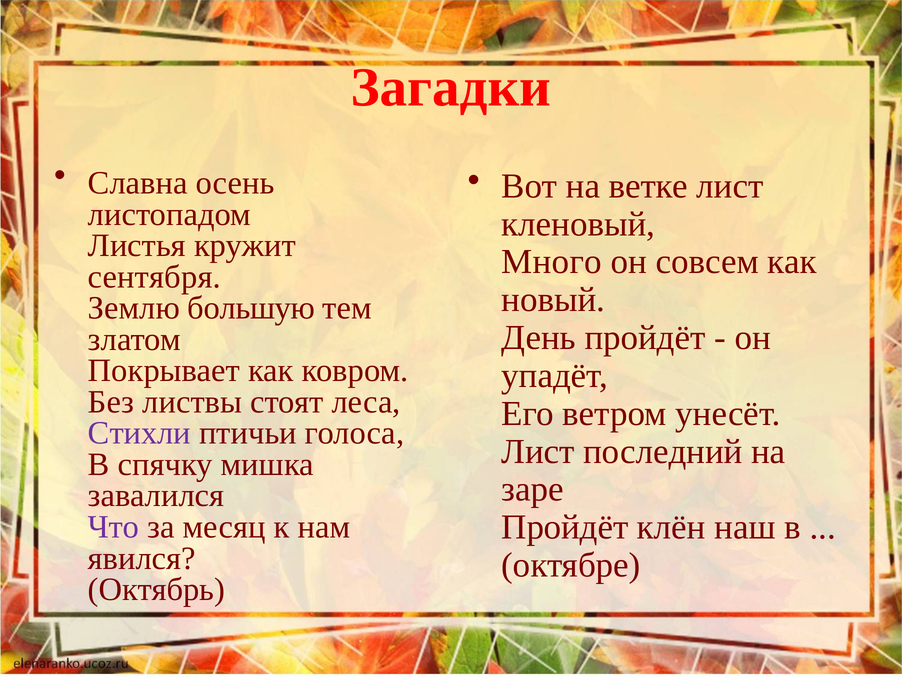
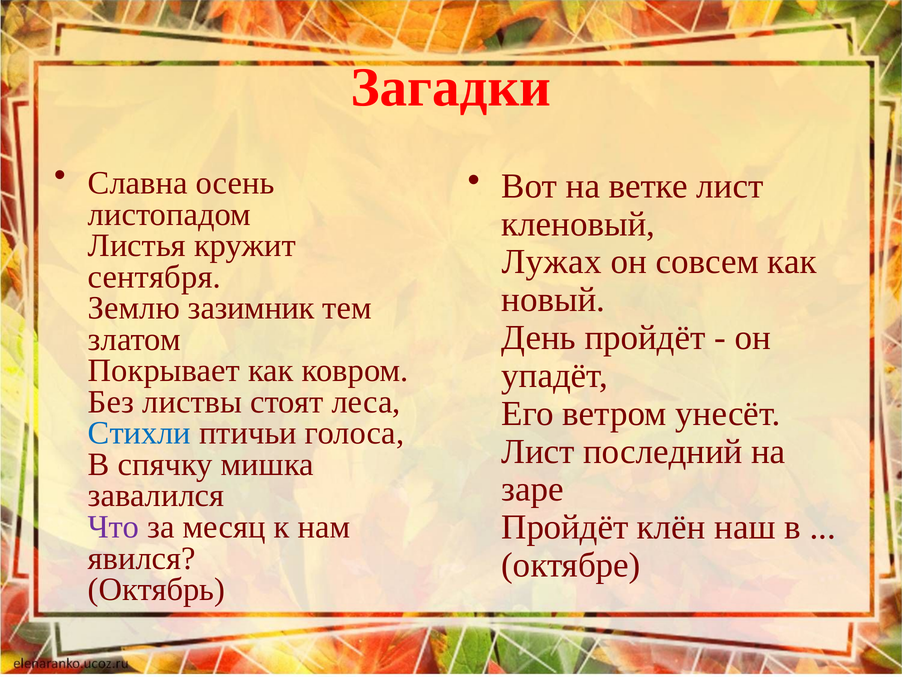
Много: Много -> Лужах (552, 262)
большую: большую -> зазимник (251, 308)
Стихли colour: purple -> blue (139, 433)
